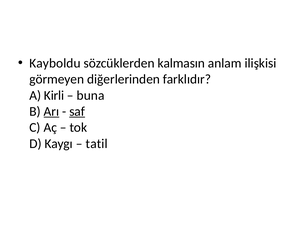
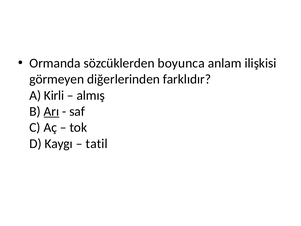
Kayboldu: Kayboldu -> Ormanda (55, 63)
kalmasın: kalmasın -> boyunca (181, 63)
buna: buna -> almış (91, 95)
saf underline: present -> none (77, 111)
